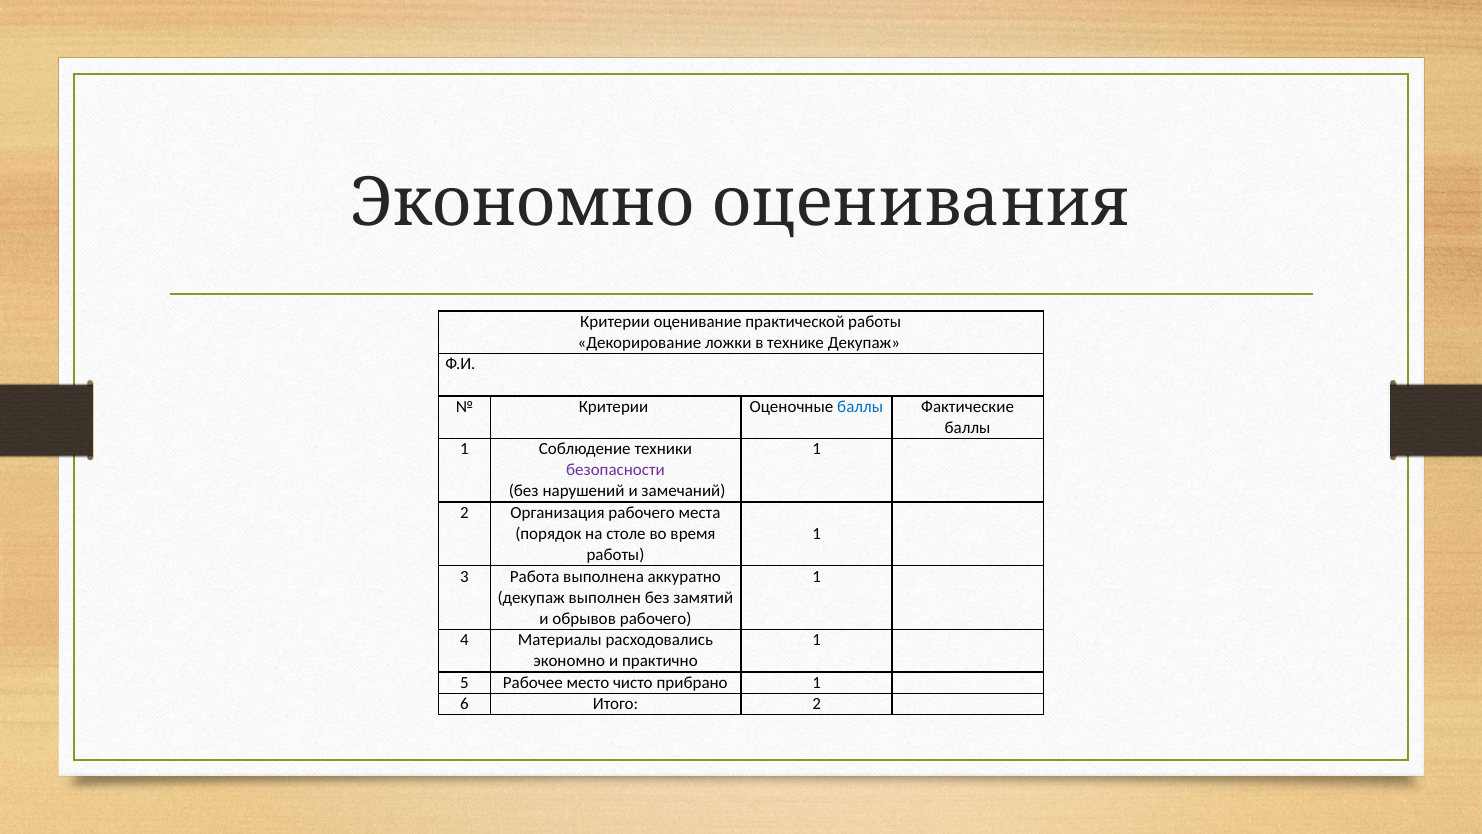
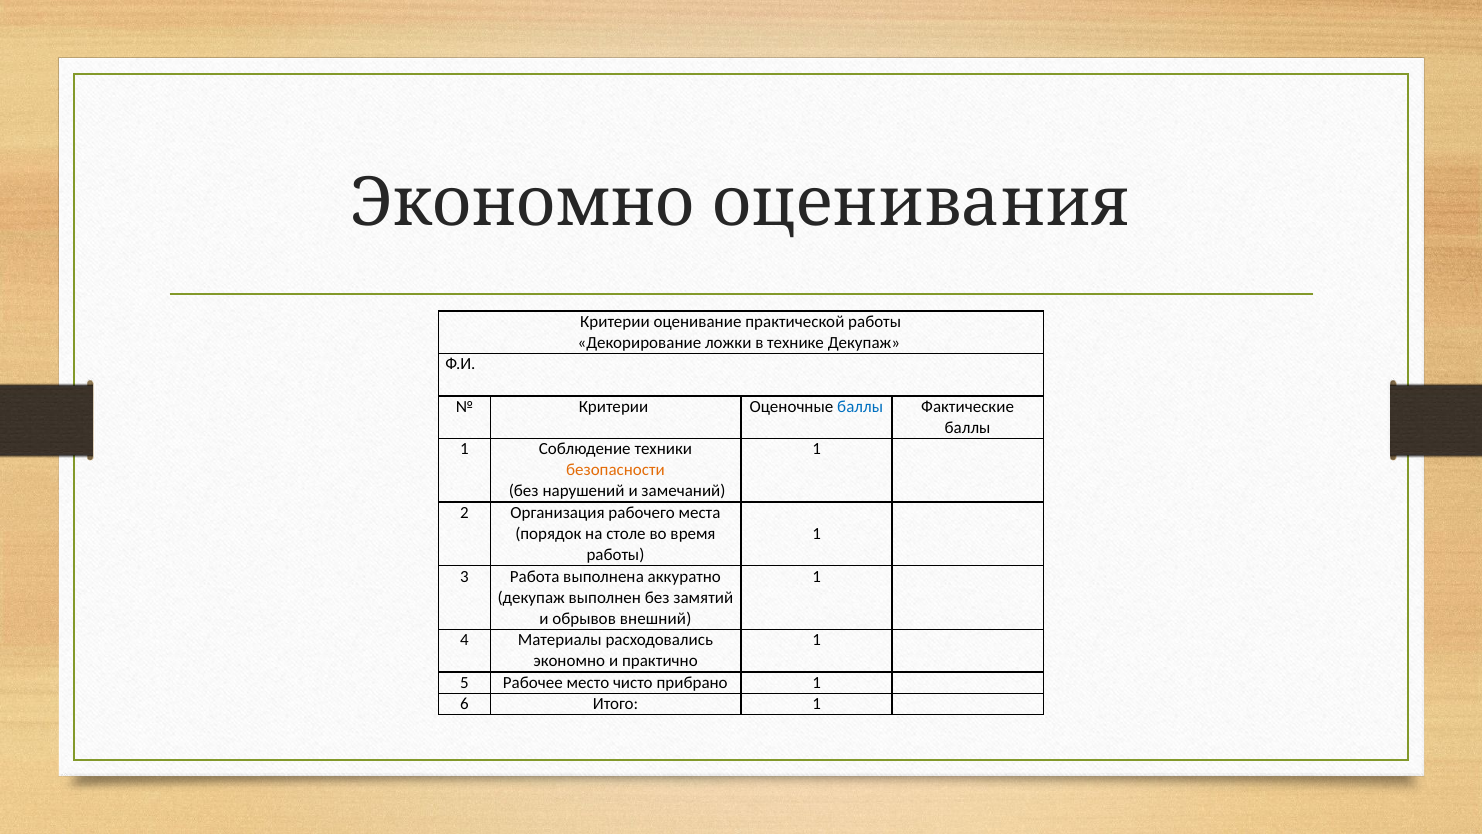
безопасности colour: purple -> orange (615, 470)
обрывов рабочего: рабочего -> внешний (656, 618)
Итого 2: 2 -> 1 (817, 704)
